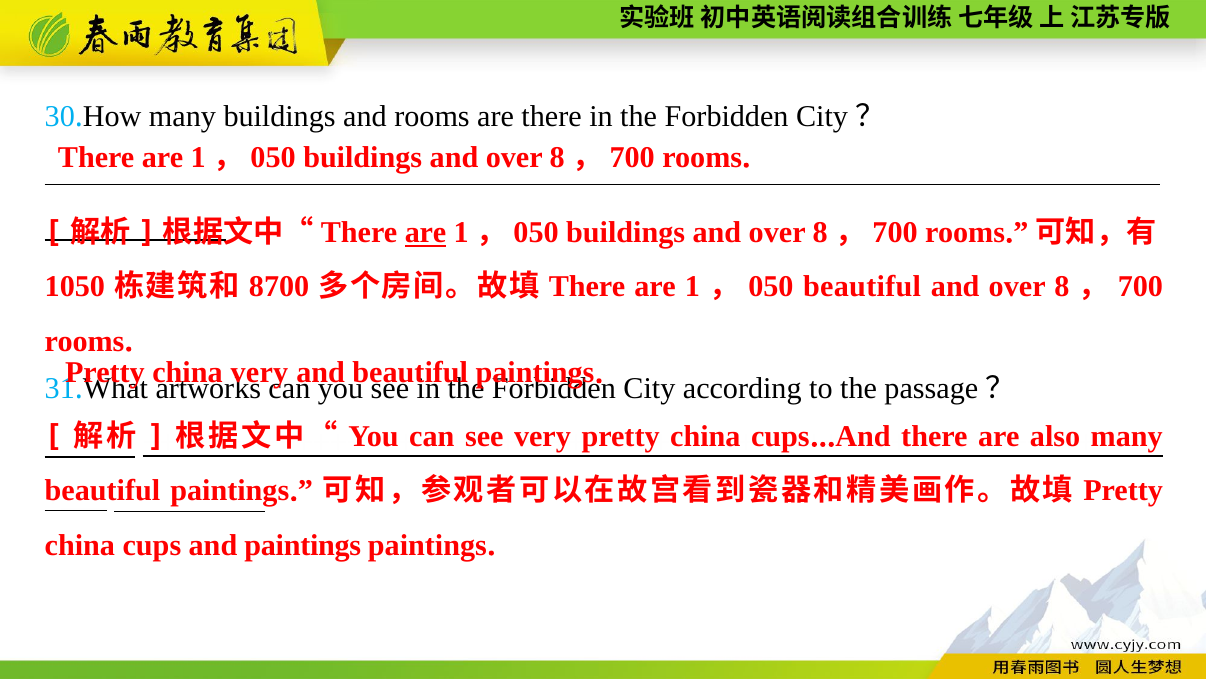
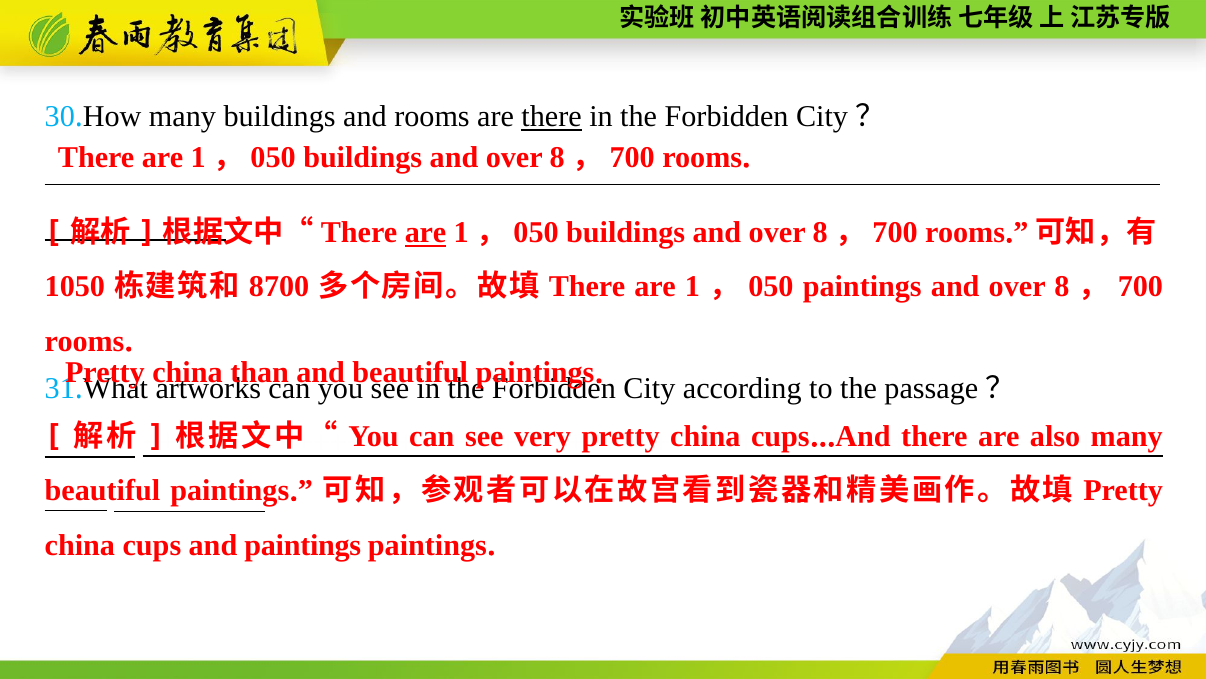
there underline: none -> present (552, 117)
beautiful: beautiful -> paintings (862, 287)
very: very -> than (260, 373)
